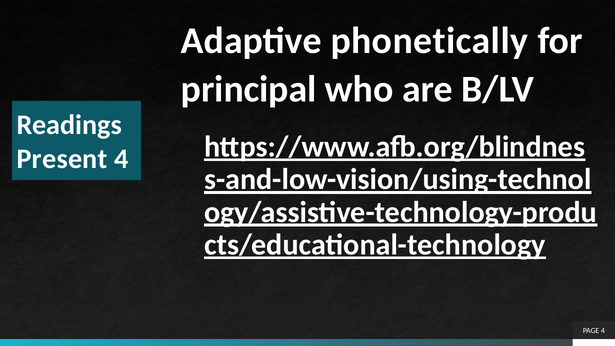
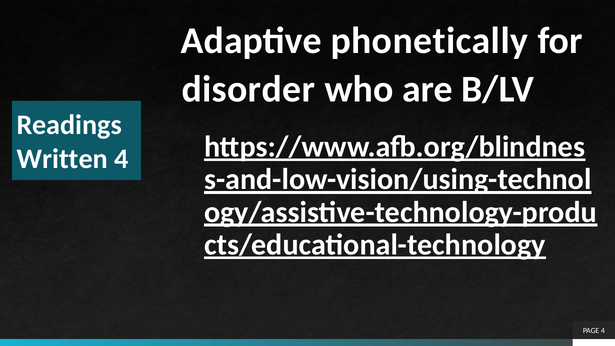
principal: principal -> disorder (248, 89)
Present: Present -> Written (62, 159)
